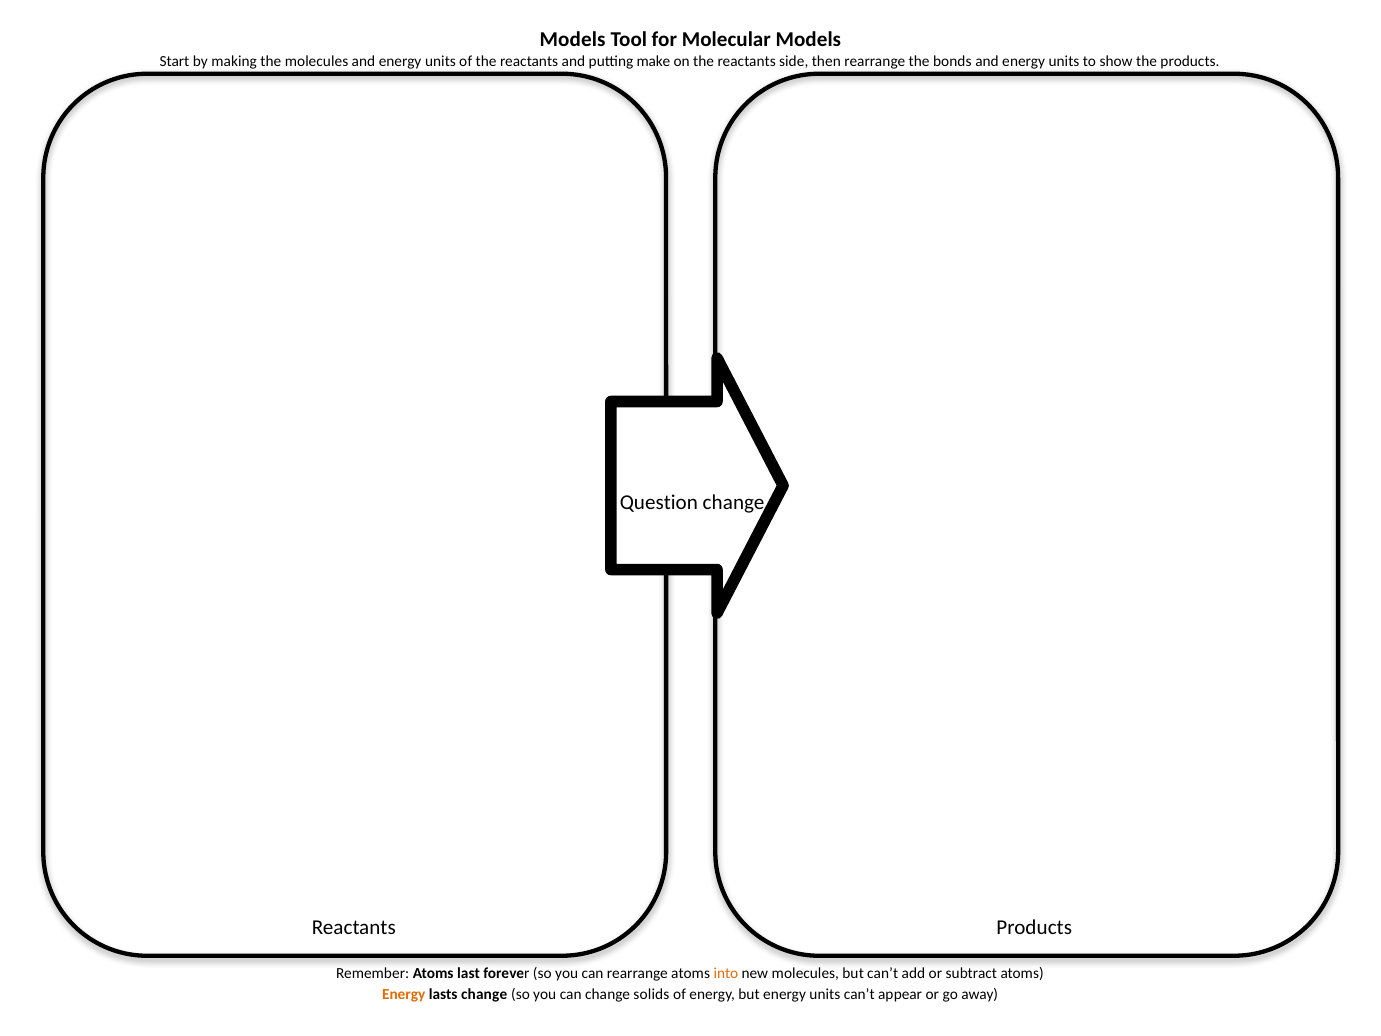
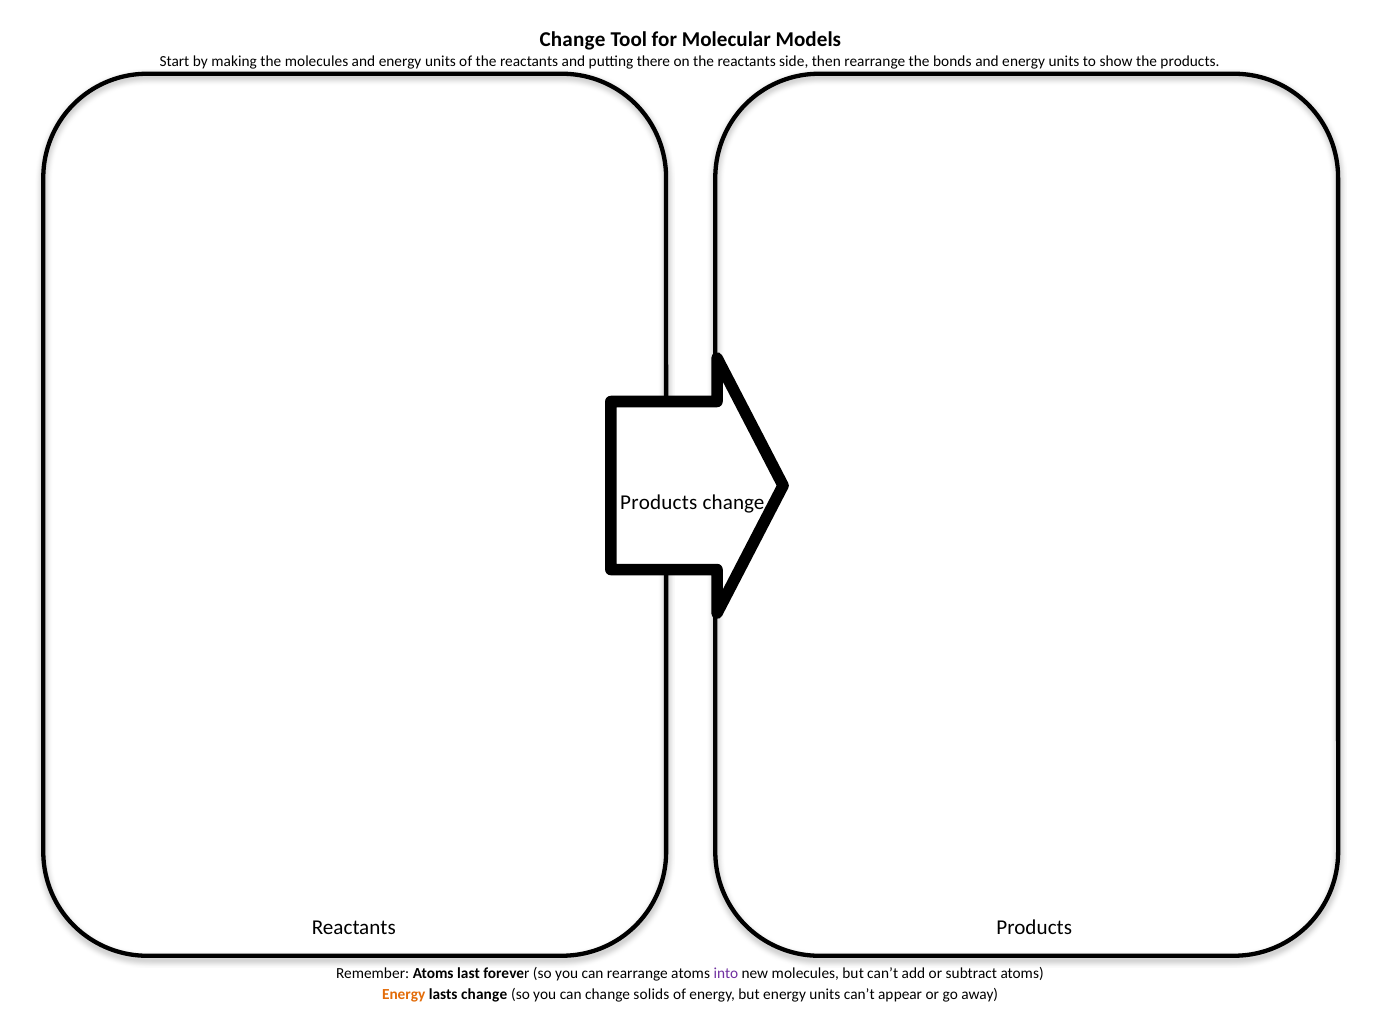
Models: Models -> Change (572, 39)
make: make -> there (653, 61)
Question: Question -> Products (659, 502)
into colour: orange -> purple (726, 973)
